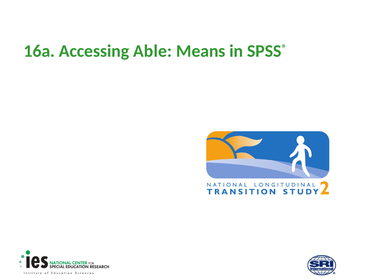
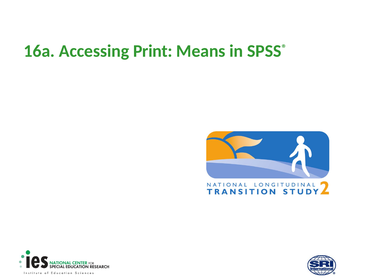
Able: Able -> Print (153, 51)
